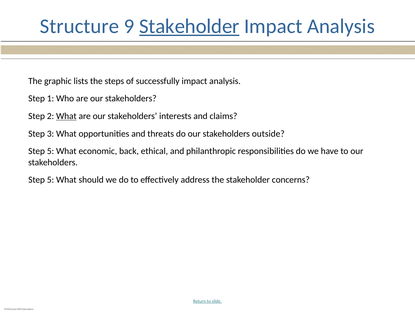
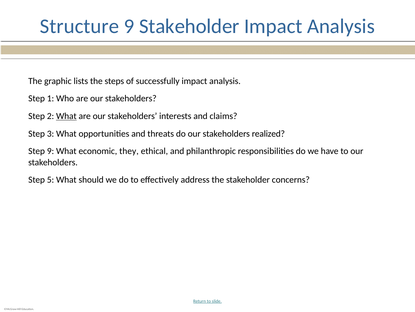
Stakeholder underline: present -> none (189, 26)
outside: outside -> realized (268, 133)
5: 5 -> 9 (51, 151)
back: back -> they (129, 151)
